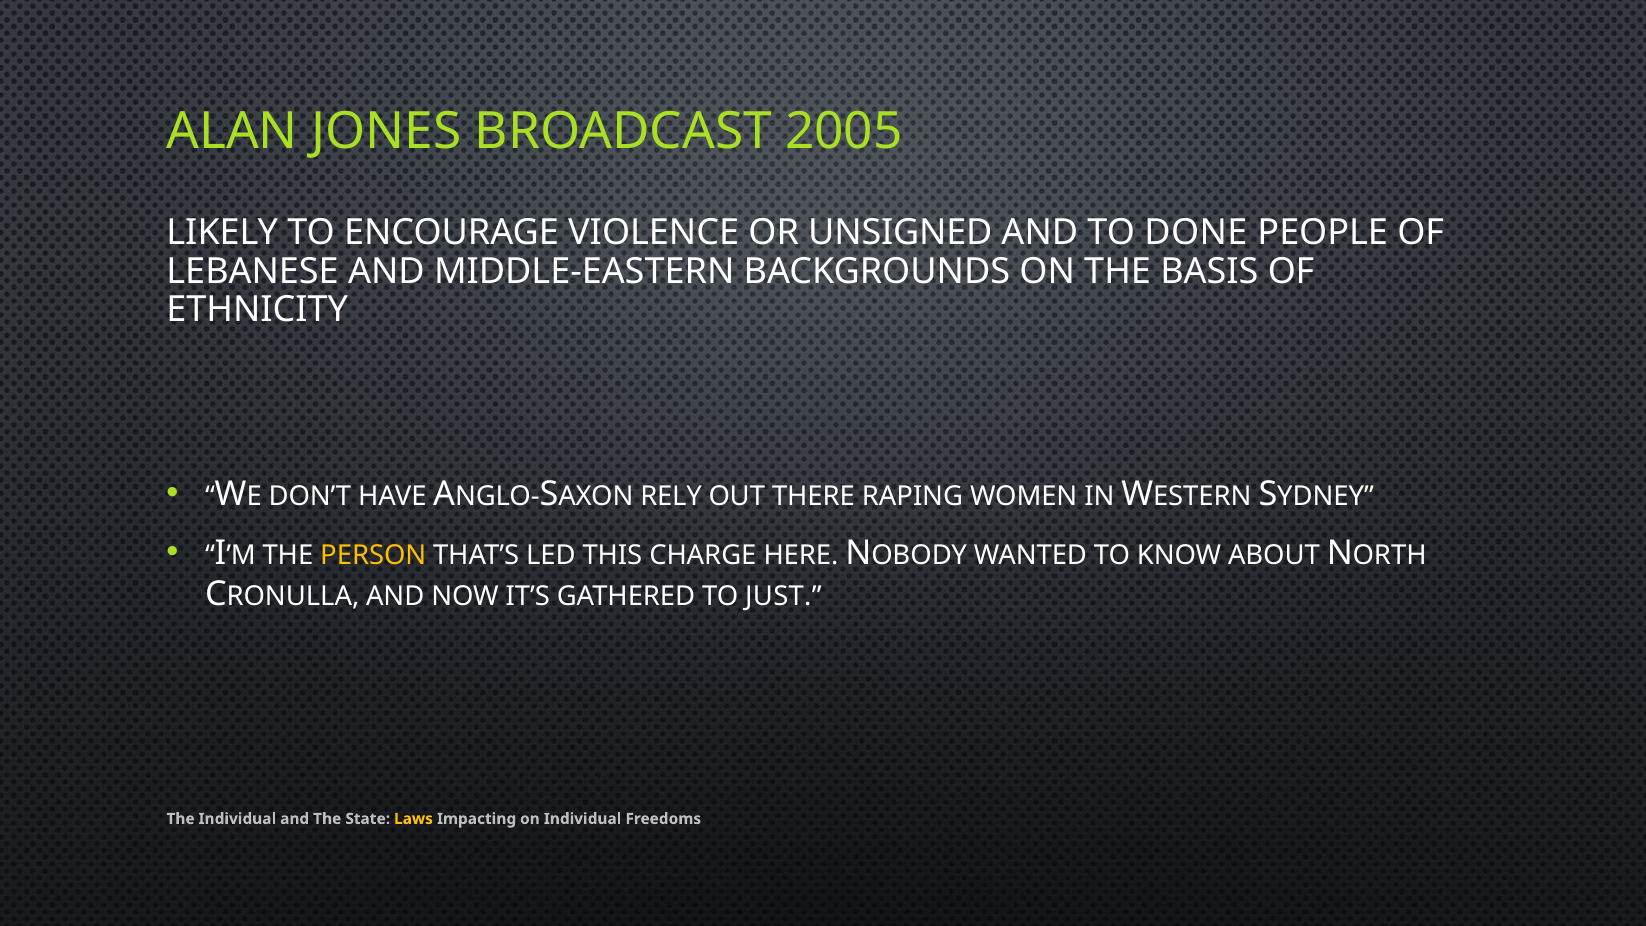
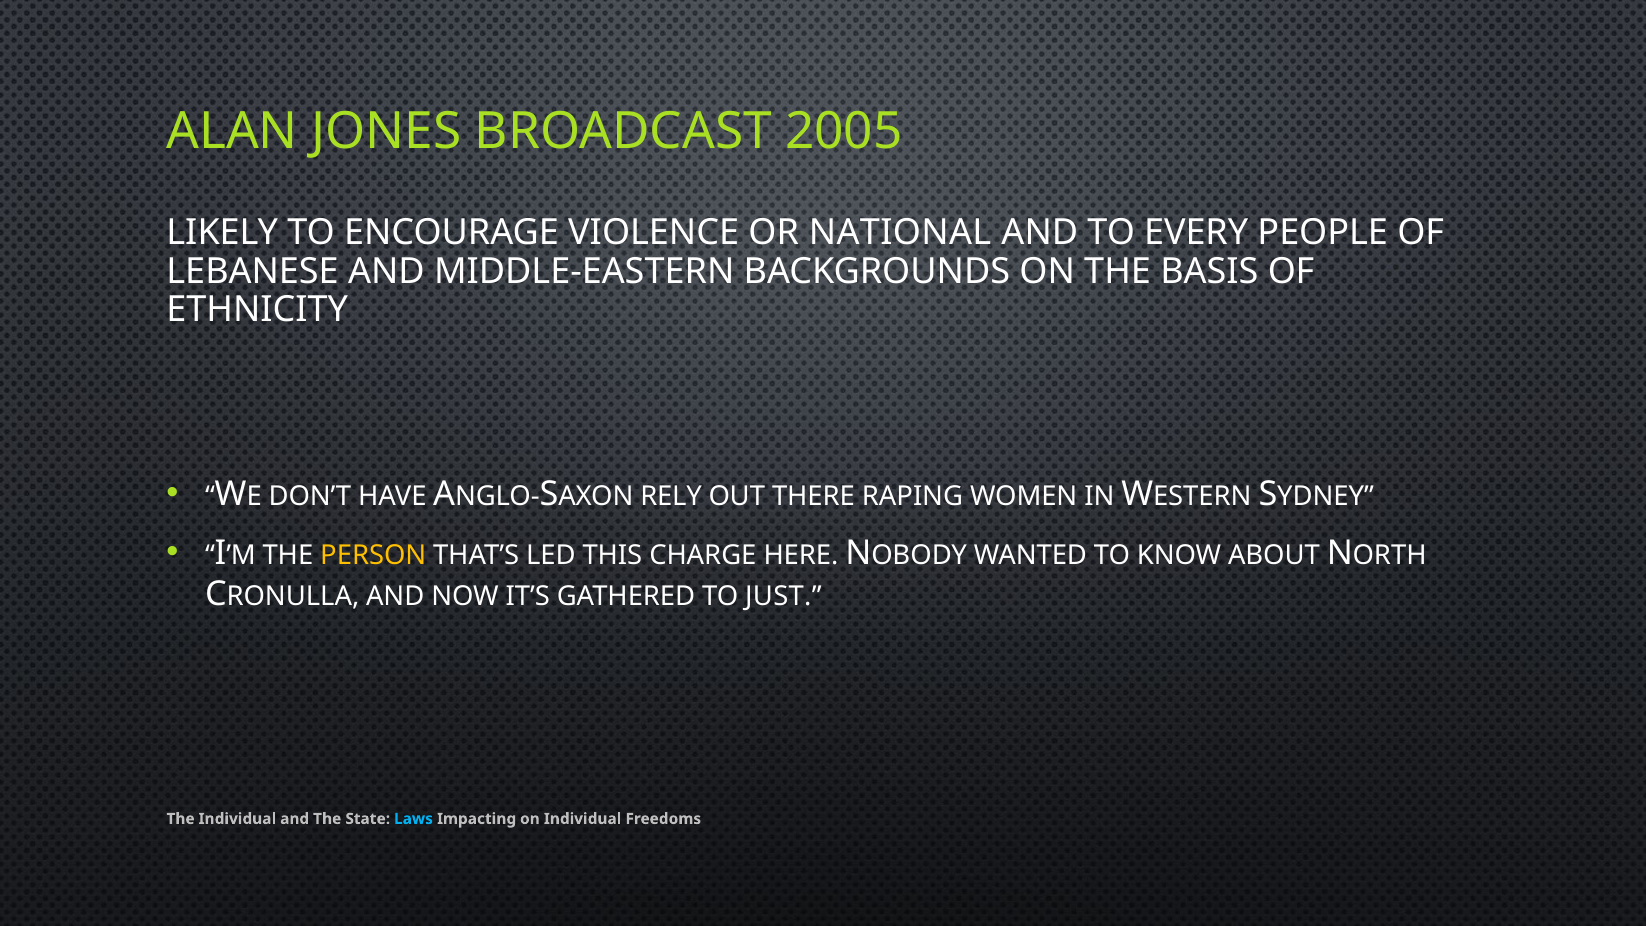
UNSIGNED: UNSIGNED -> NATIONAL (900, 232)
DONE: DONE -> EVERY (1196, 232)
Laws colour: yellow -> light blue (413, 819)
